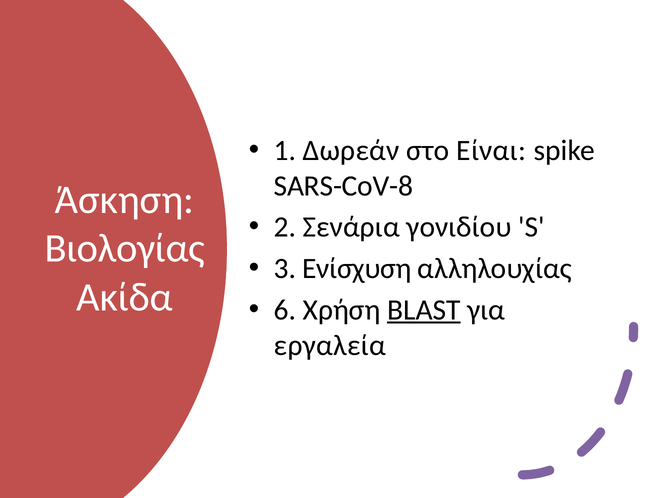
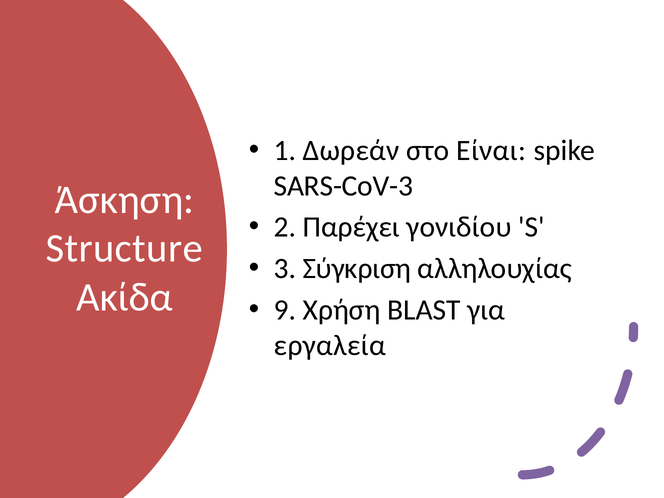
SARS-CoV-8: SARS-CoV-8 -> SARS-CoV-3 (343, 186)
Σενάρια: Σενάρια -> Παρέχει (351, 227)
Βιολογίας: Βιολογίας -> Structure (124, 249)
Ενίσχυση: Ενίσχυση -> Σύγκριση (357, 268)
6: 6 -> 9 (285, 310)
BLAST underline: present -> none (424, 310)
